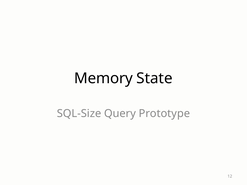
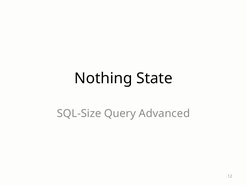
Memory: Memory -> Nothing (103, 78)
Prototype: Prototype -> Advanced (164, 114)
